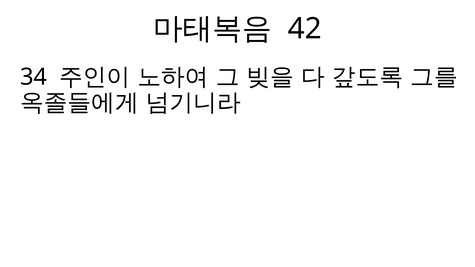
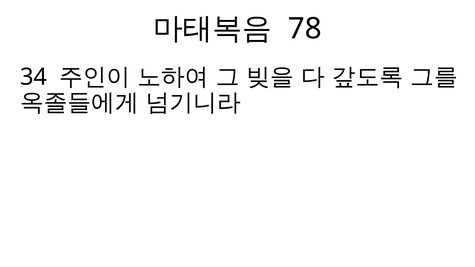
42: 42 -> 78 (305, 29)
